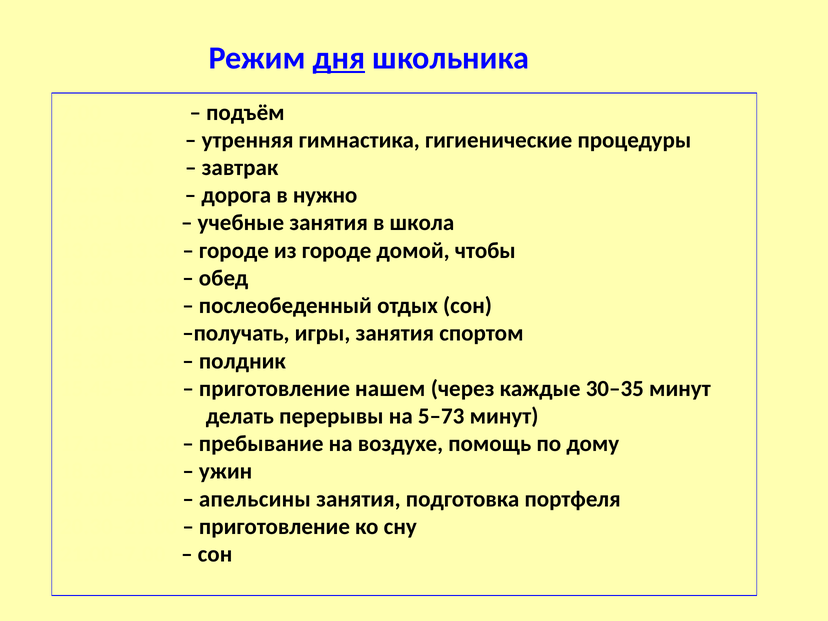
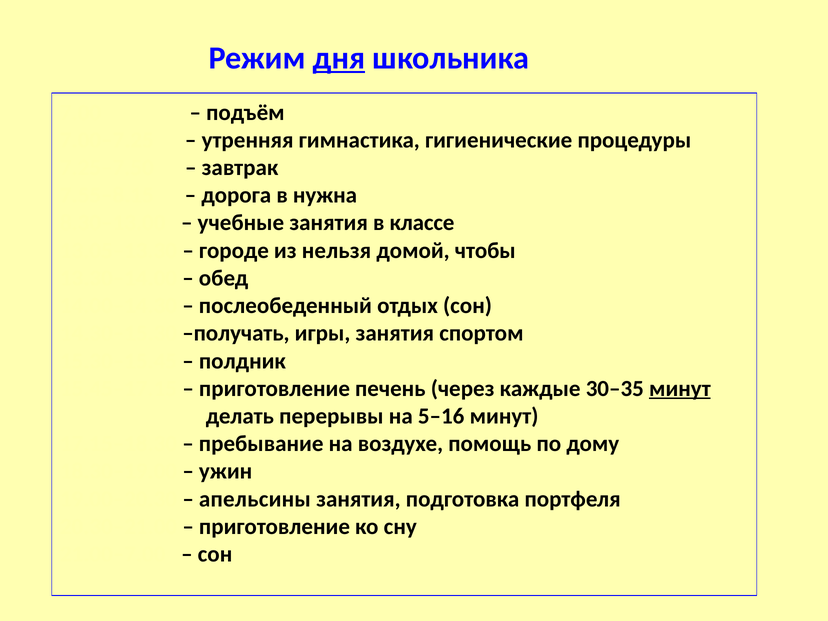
нужно: нужно -> нужна (325, 195)
школа: школа -> классе (422, 223)
из городе: городе -> нельзя (337, 250)
нашем: нашем -> печень (390, 389)
минут underline: none -> present (680, 389)
5–73: 5–73 -> 5–16 (441, 416)
